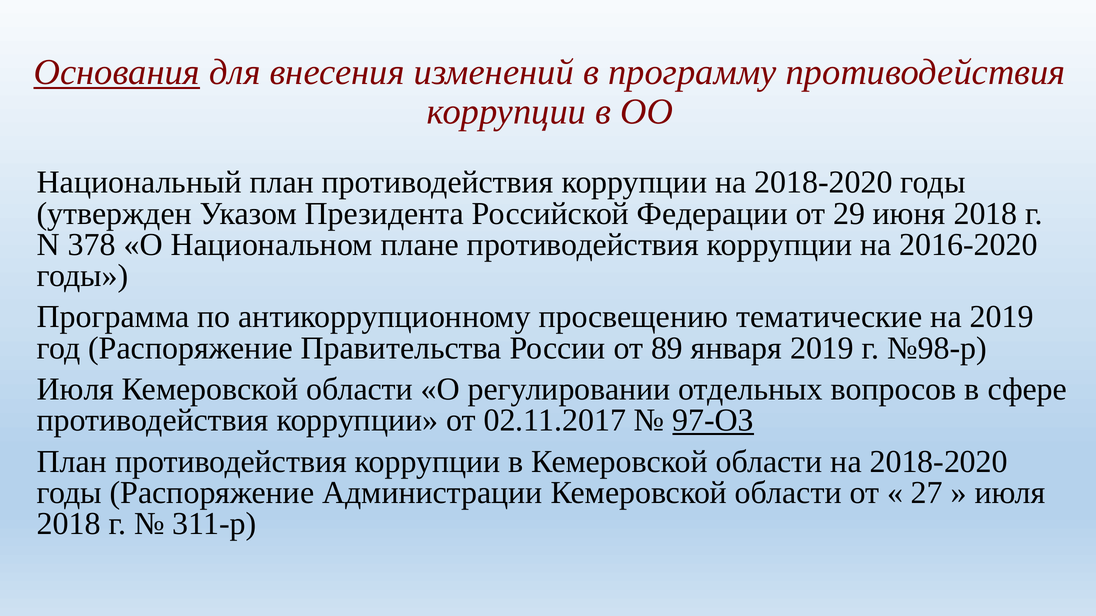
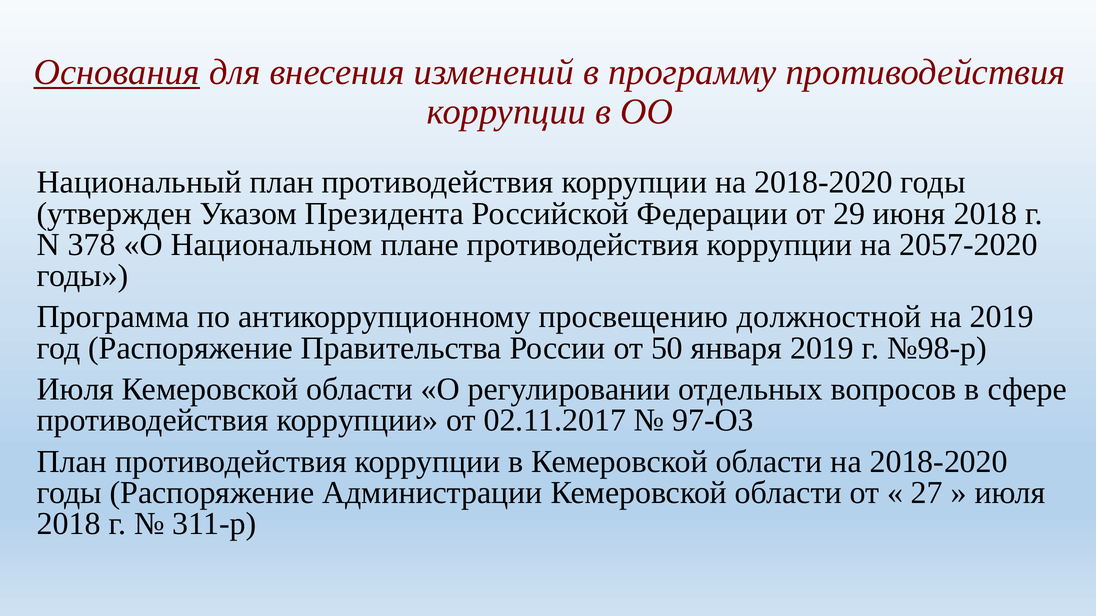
2016-2020: 2016-2020 -> 2057-2020 (969, 245)
тематические: тематические -> должностной (829, 317)
89: 89 -> 50 (667, 348)
97-ОЗ underline: present -> none (713, 421)
